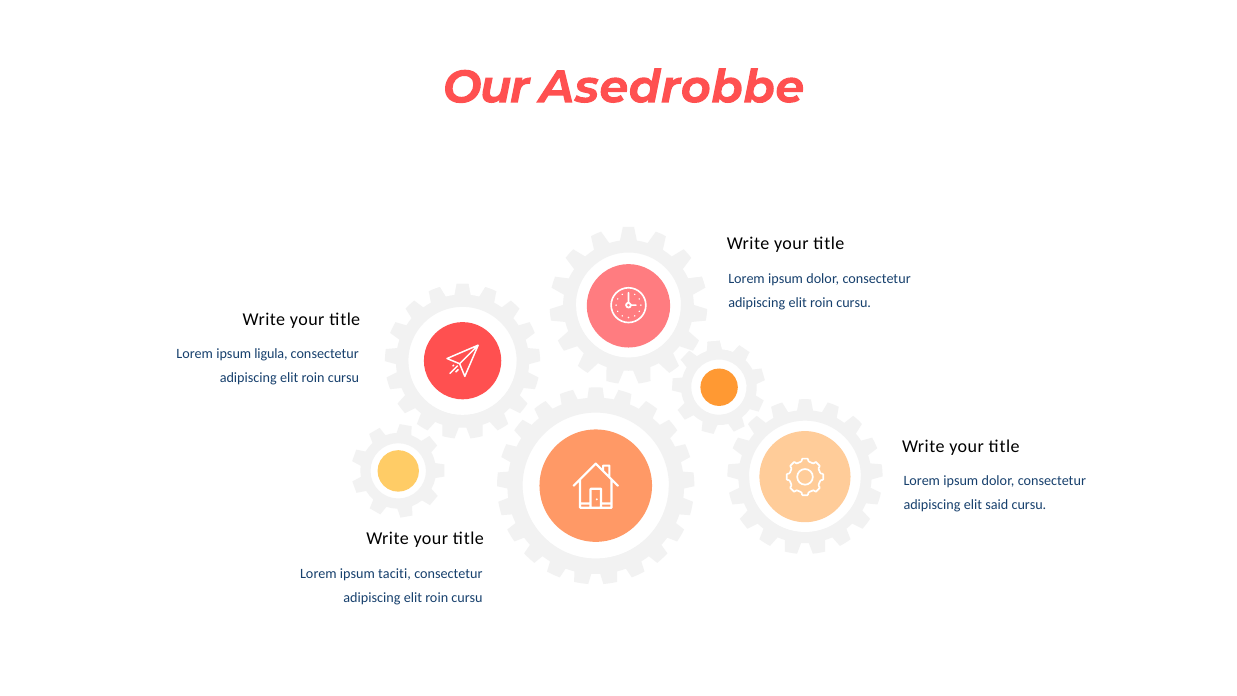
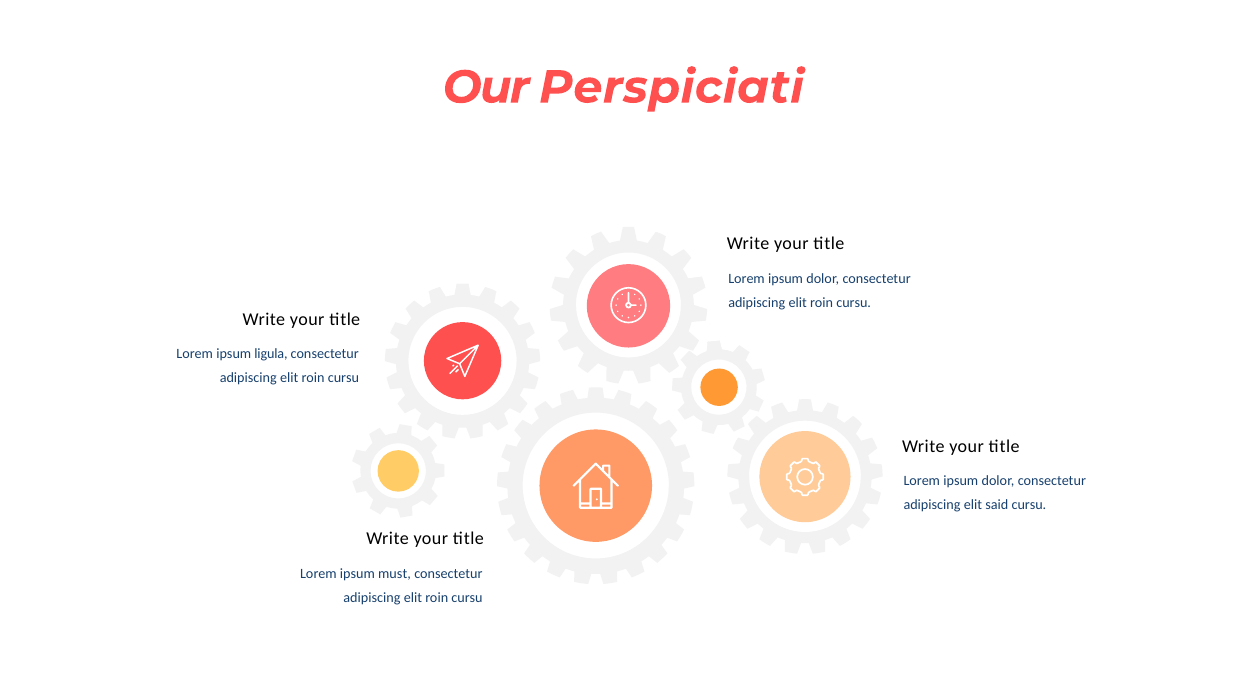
Asedrobbe: Asedrobbe -> Perspiciati (671, 87)
taciti: taciti -> must (395, 573)
